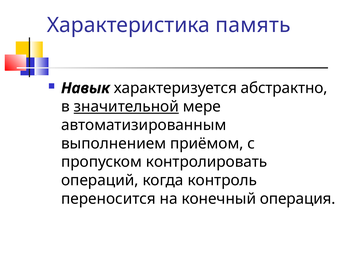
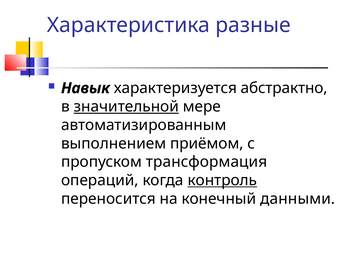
память: память -> разные (253, 25)
контролировать: контролировать -> трансформация (207, 162)
контроль underline: none -> present (222, 181)
операция: операция -> данными (298, 199)
